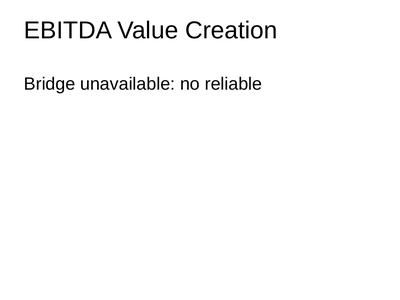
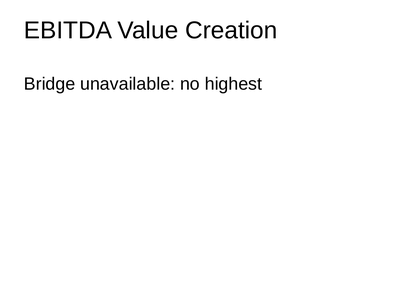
reliable: reliable -> highest (233, 84)
